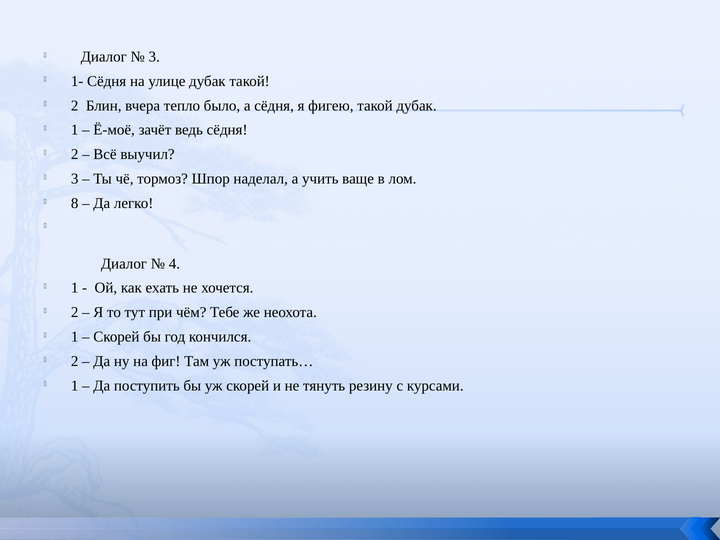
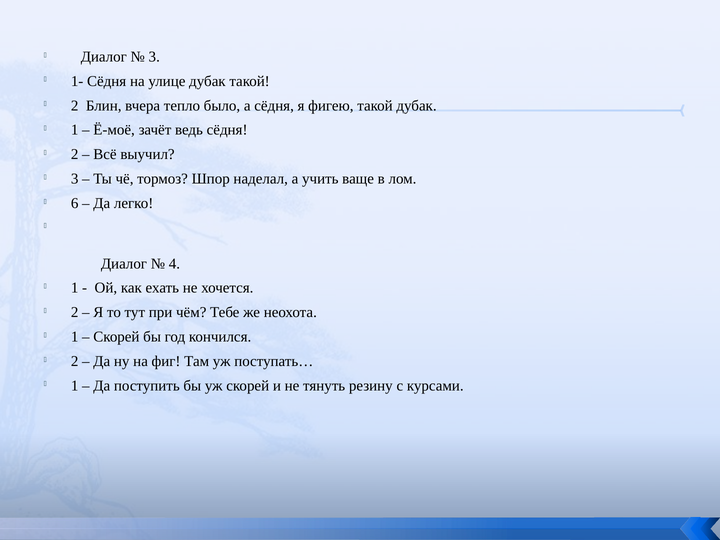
8: 8 -> 6 (75, 203)
